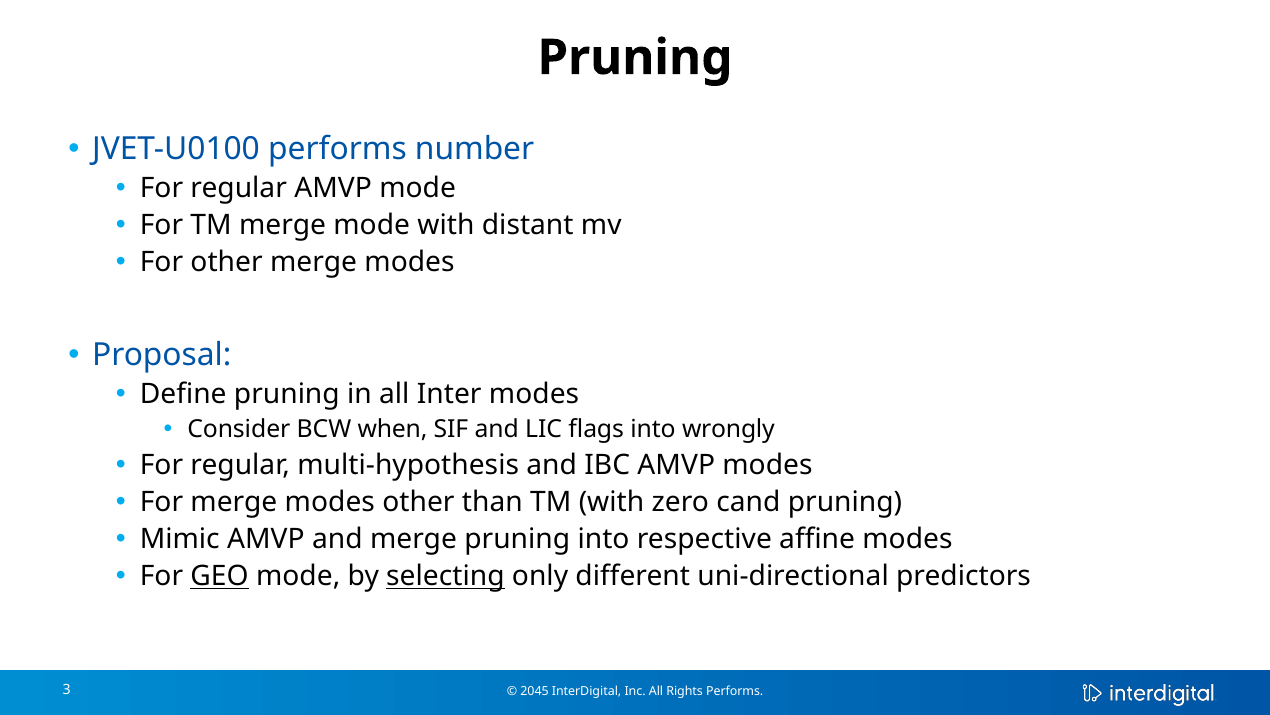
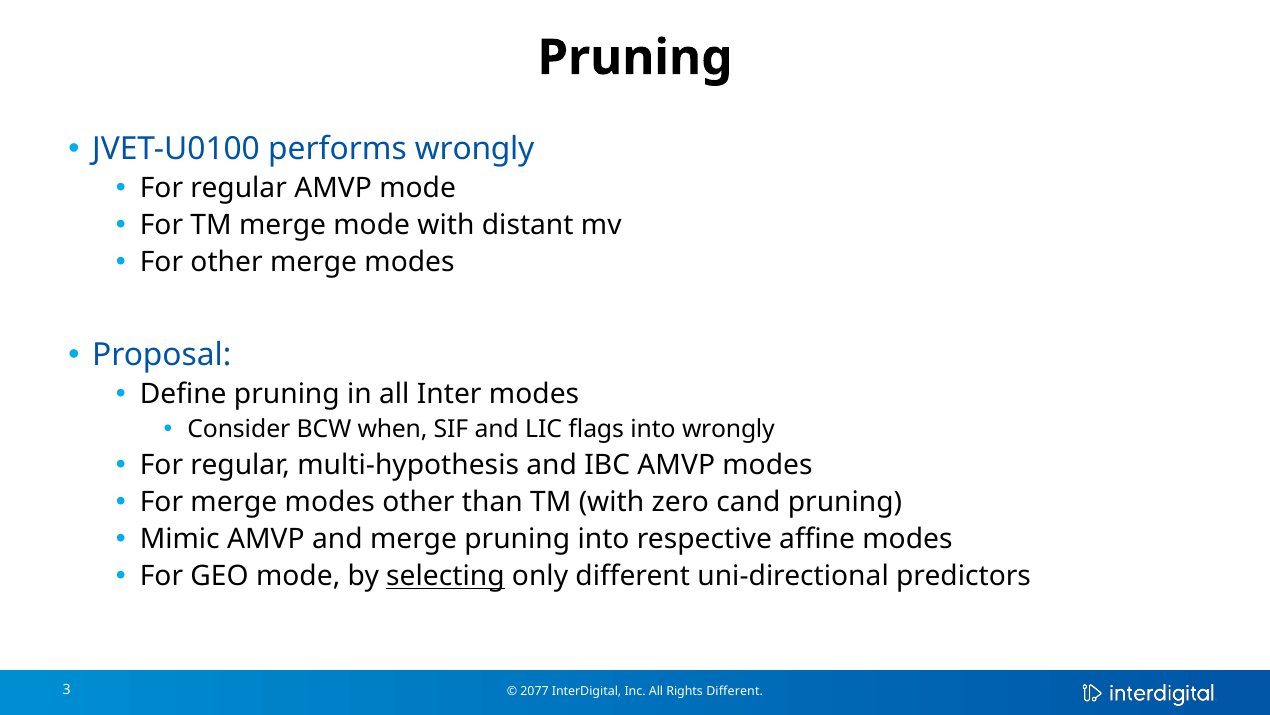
performs number: number -> wrongly (475, 149)
GEO underline: present -> none (220, 576)
2045: 2045 -> 2077 (535, 690)
Rights Performs: Performs -> Different (735, 690)
